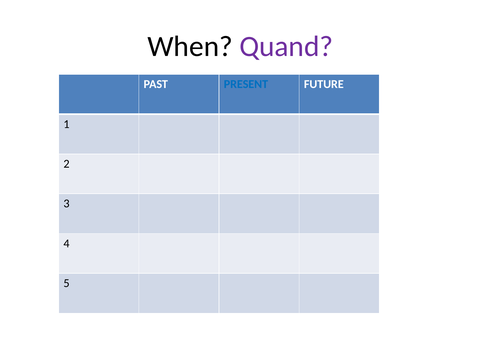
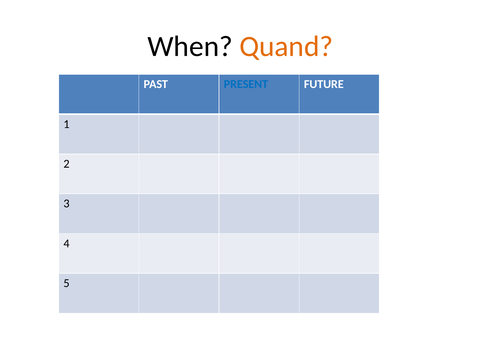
Quand colour: purple -> orange (286, 47)
